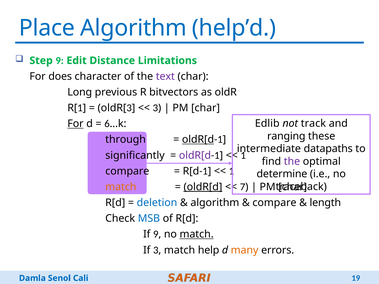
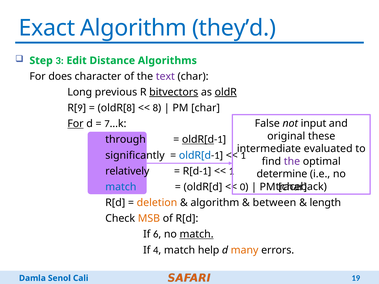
Place: Place -> Exact (47, 28)
help’d: help’d -> they’d (234, 28)
Step 9: 9 -> 3 (60, 61)
Limitations: Limitations -> Algorithms (167, 61)
bitvectors underline: none -> present (174, 92)
oldR underline: none -> present (226, 92)
1: 1 -> 9 (80, 108)
3: 3 -> 8 (129, 108)
3: 3 -> 8 (155, 108)
Edlib: Edlib -> False (267, 124)
track: track -> input (314, 124)
6: 6 -> 7 (107, 124)
ranging: ranging -> original (286, 136)
datapaths: datapaths -> evaluated (328, 149)
oldR[d colour: purple -> blue (195, 155)
compare: compare -> relatively (127, 171)
match colour: orange -> blue (121, 187)
oldR[d underline: present -> none (203, 187)
7: 7 -> 0 (243, 187)
deletion colour: blue -> orange (157, 203)
compare: compare -> between (274, 203)
MSB colour: blue -> orange (149, 219)
If 9: 9 -> 6 (156, 234)
If 3: 3 -> 4 (156, 250)
